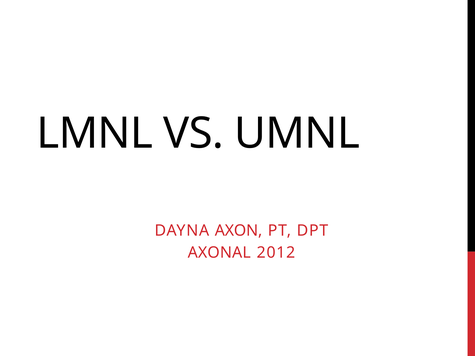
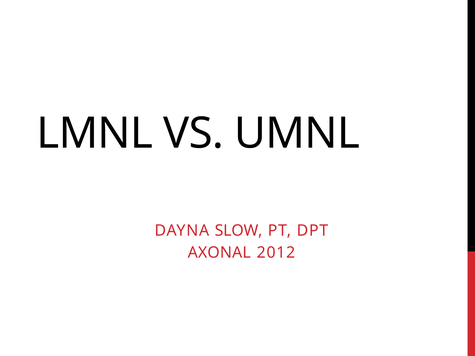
AXON: AXON -> SLOW (239, 231)
